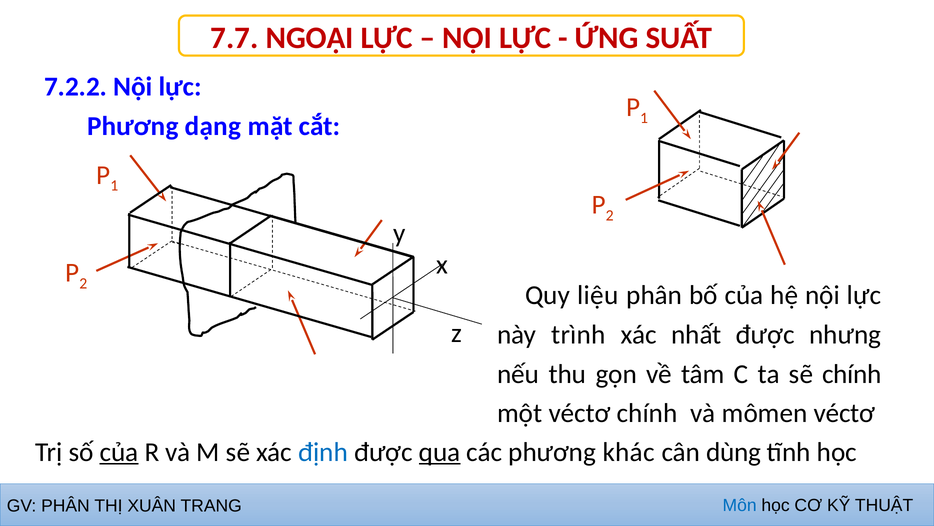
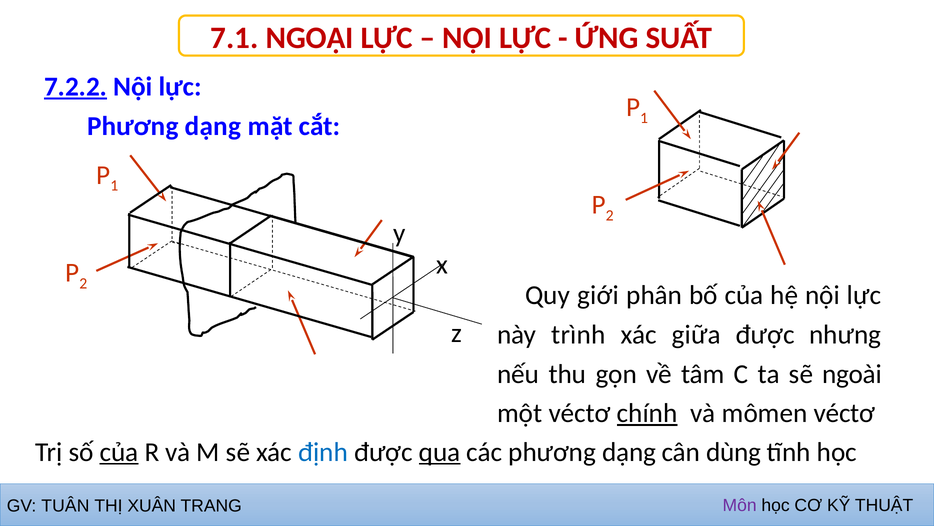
7.7: 7.7 -> 7.1 (234, 38)
7.2.2 underline: none -> present (76, 87)
liệu: liệu -> giới (598, 295)
nhất: nhất -> giữa (696, 334)
sẽ chính: chính -> ngoài (852, 374)
chính underline: none -> present (647, 413)
các phương khác: khác -> dạng (629, 451)
GV PHÂN: PHÂN -> TUÂN (65, 505)
Môn colour: blue -> purple (740, 505)
